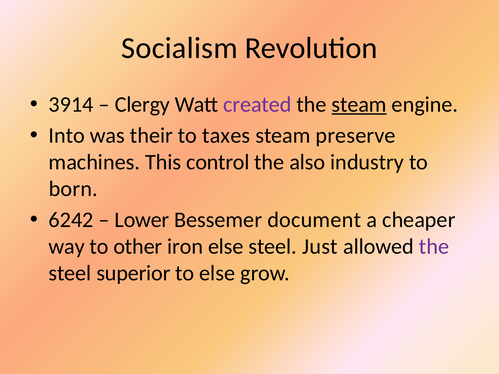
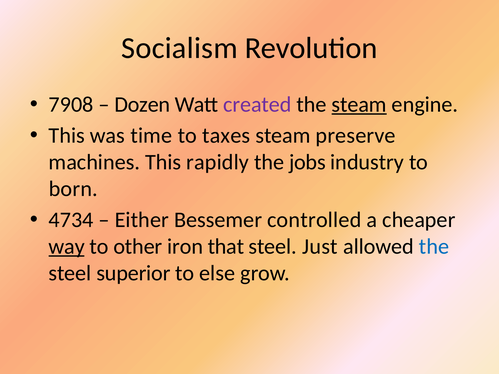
3914: 3914 -> 7908 (71, 105)
Clergy: Clergy -> Dozen (142, 105)
Into: Into -> This (67, 136)
their: their -> time (151, 136)
control: control -> rapidly (218, 162)
also: also -> jobs (307, 162)
6242: 6242 -> 4734 (71, 220)
Lower: Lower -> Either (142, 220)
document: document -> controlled (314, 220)
way underline: none -> present (67, 247)
iron else: else -> that (226, 247)
the colour: purple -> blue (434, 247)
